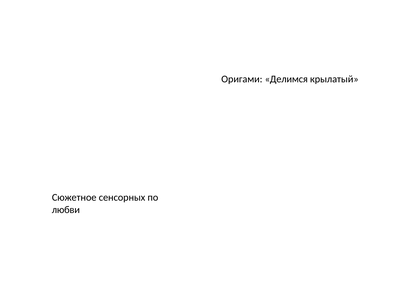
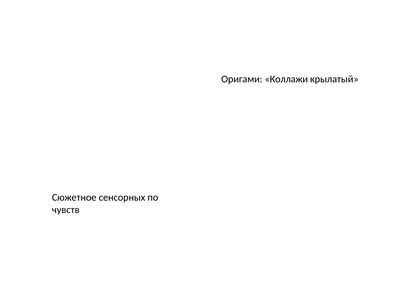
Делимся: Делимся -> Коллажи (286, 79)
любви: любви -> чувств (66, 210)
